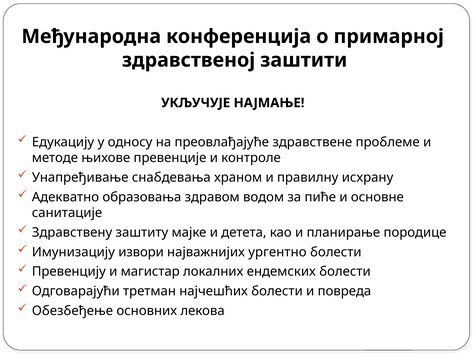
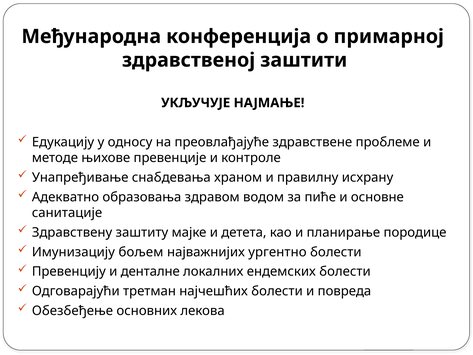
извори: извори -> бољем (141, 252)
магистар: магистар -> денталне (150, 271)
